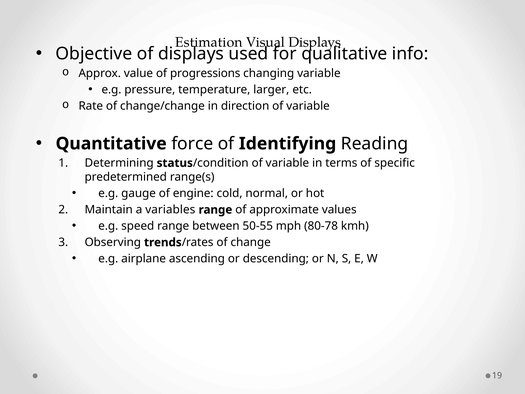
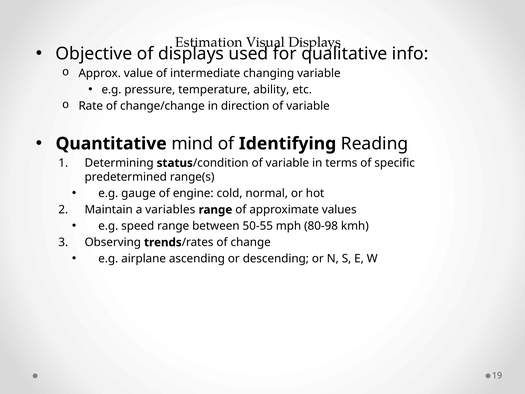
progressions: progressions -> intermediate (205, 73)
larger: larger -> ability (271, 89)
force: force -> mind (192, 144)
80-78: 80-78 -> 80-98 (321, 226)
